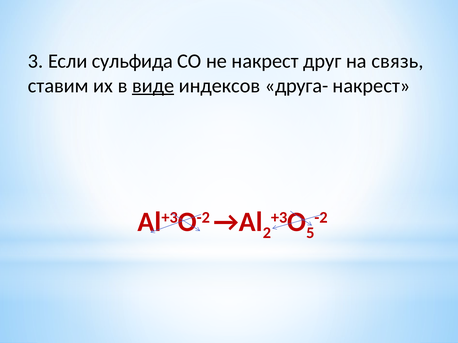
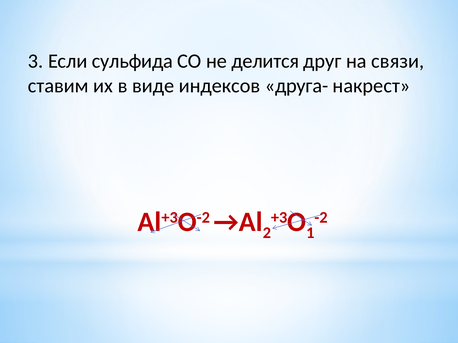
не накрест: накрест -> делится (265, 61)
связь: связь -> связи (398, 61)
виде underline: present -> none (153, 86)
5: 5 -> 1 (310, 233)
